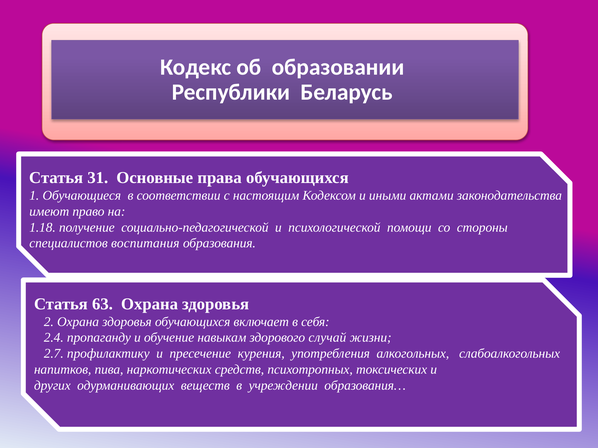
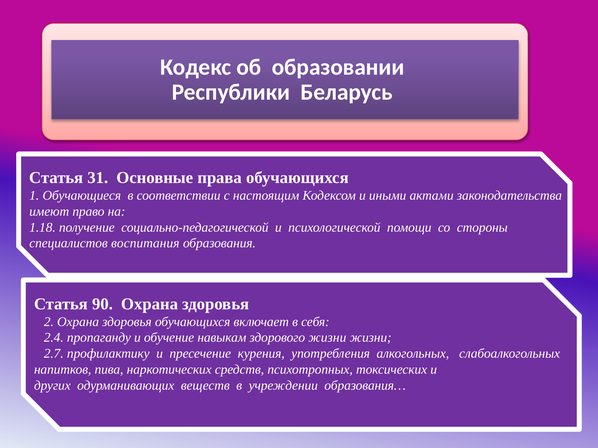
63: 63 -> 90 (103, 304)
здорового случай: случай -> жизни (327, 338)
